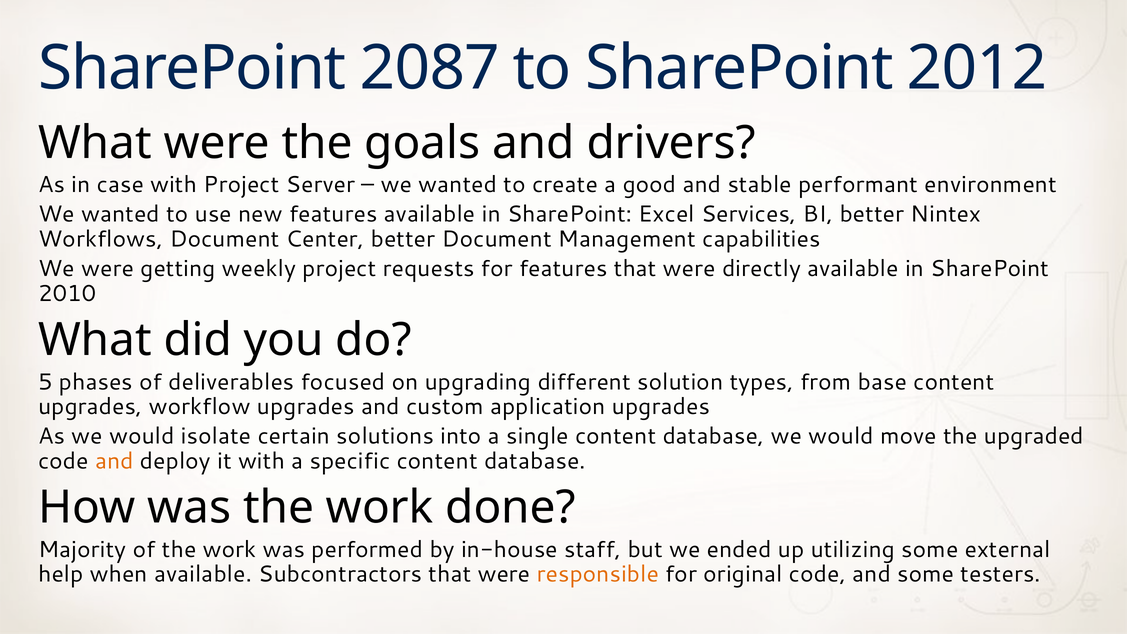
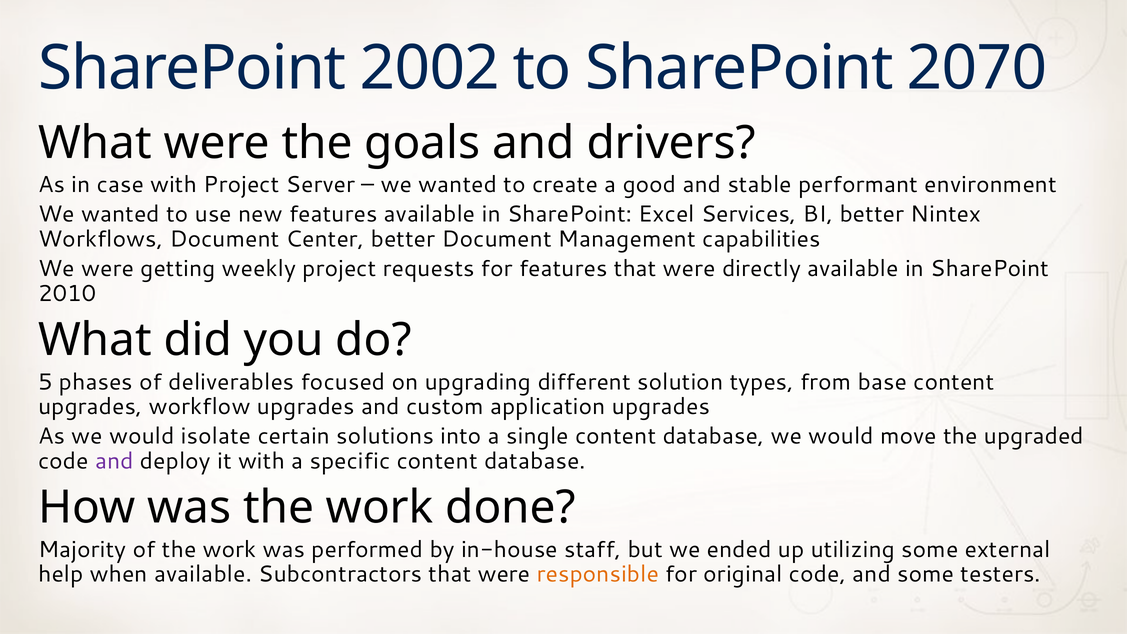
2087: 2087 -> 2002 (430, 68)
2012: 2012 -> 2070 (977, 68)
and colour: orange -> purple (114, 461)
